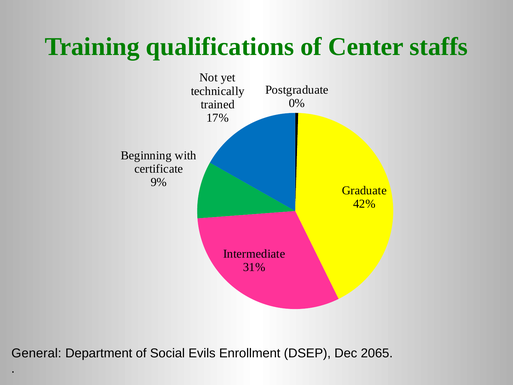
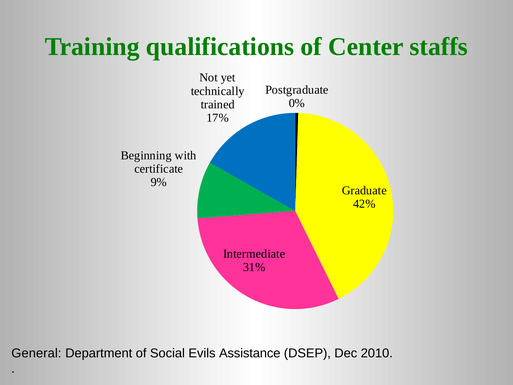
Enrollment: Enrollment -> Assistance (250, 353)
2065: 2065 -> 2010 (377, 353)
